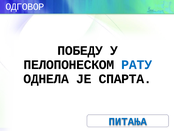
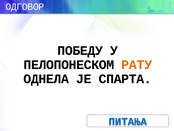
РАТУ colour: blue -> orange (137, 64)
